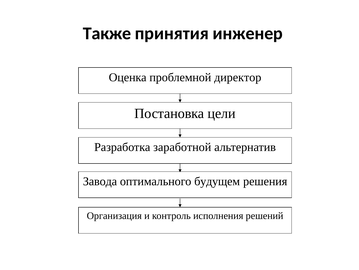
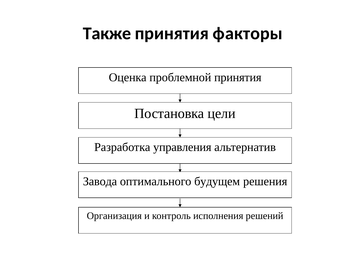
инженер: инженер -> факторы (248, 33)
проблемной директор: директор -> принятия (238, 77)
заработной: заработной -> управления (182, 147)
